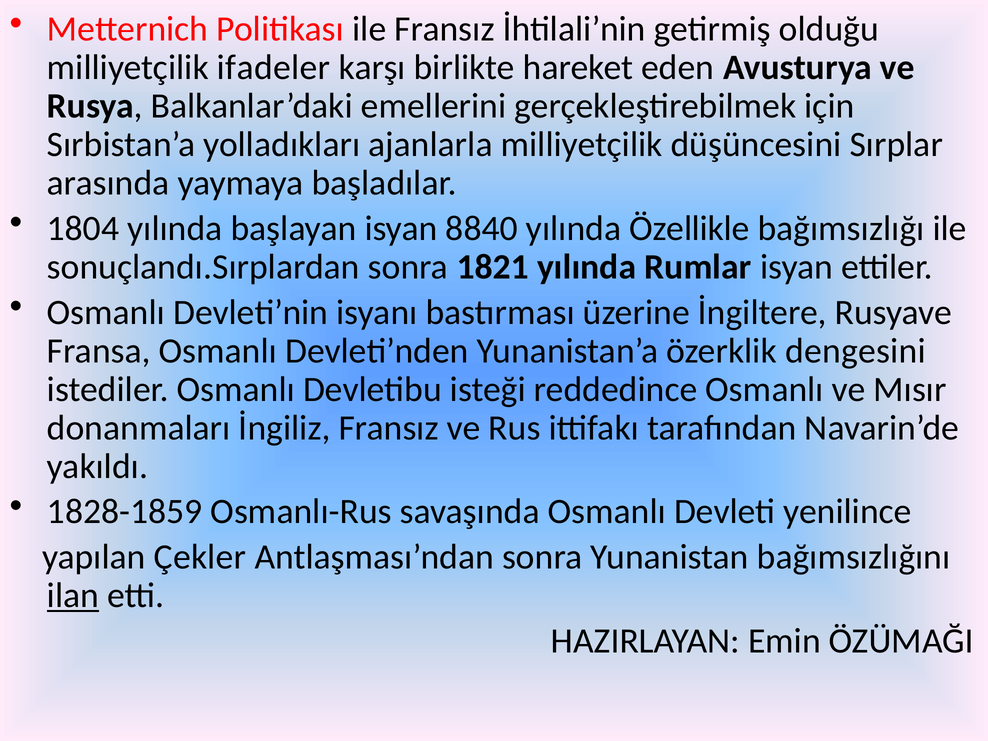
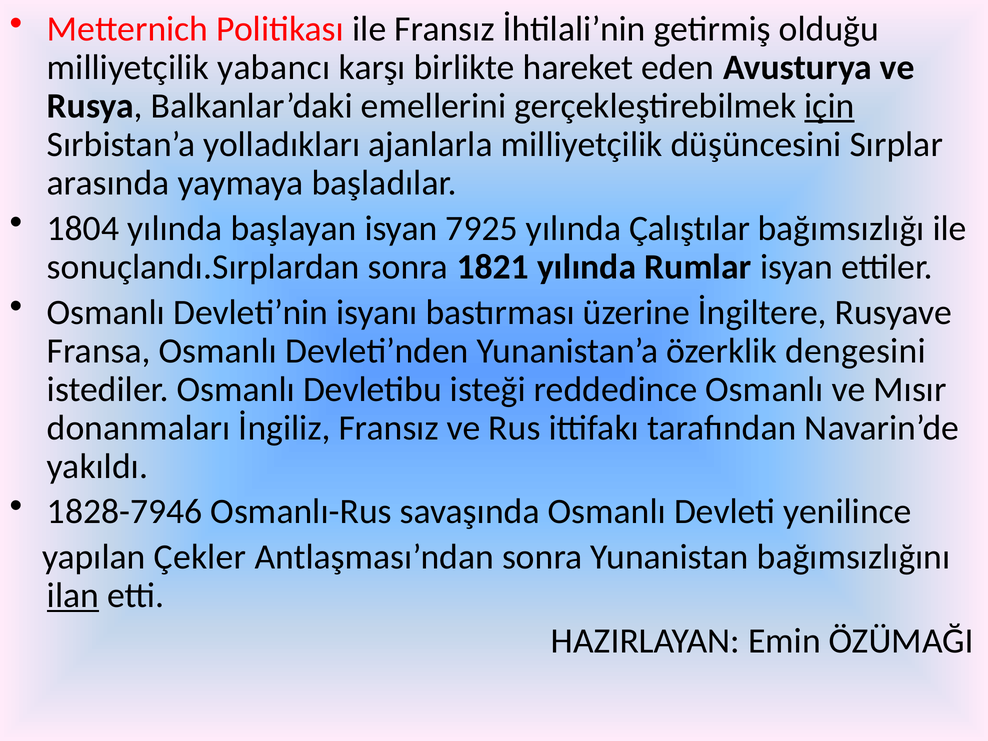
ifadeler: ifadeler -> yabancı (274, 67)
için underline: none -> present (829, 106)
8840: 8840 -> 7925 (482, 228)
Özellikle: Özellikle -> Çalıştılar (689, 228)
1828-1859: 1828-1859 -> 1828-7946 (125, 512)
